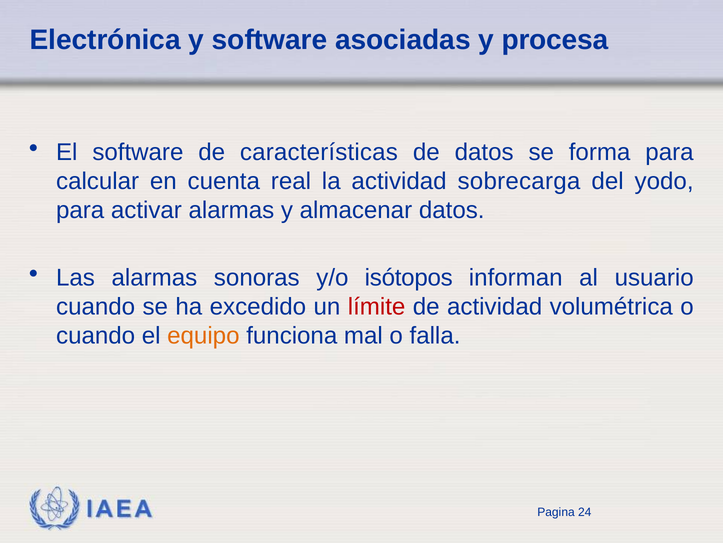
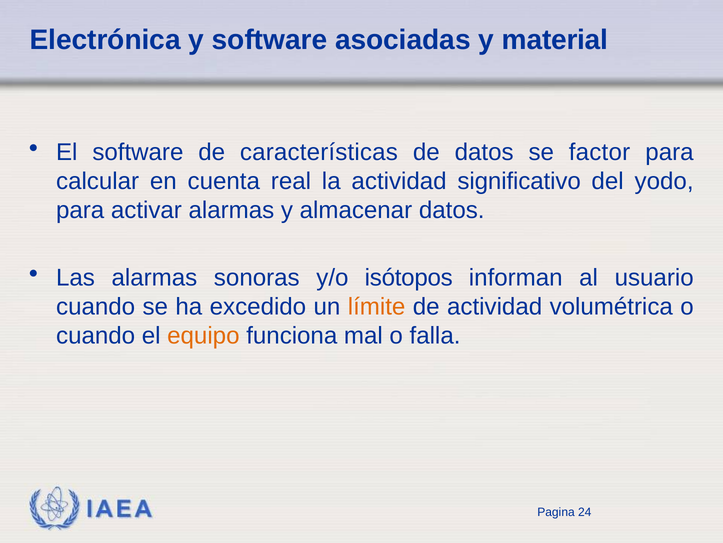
procesa: procesa -> material (555, 40)
forma: forma -> factor (599, 152)
sobrecarga: sobrecarga -> significativo (519, 181)
límite colour: red -> orange (377, 307)
